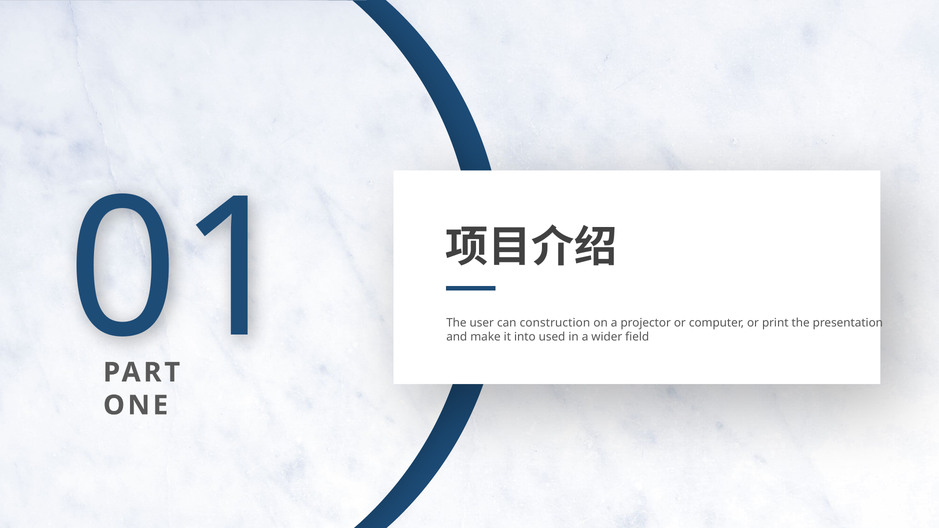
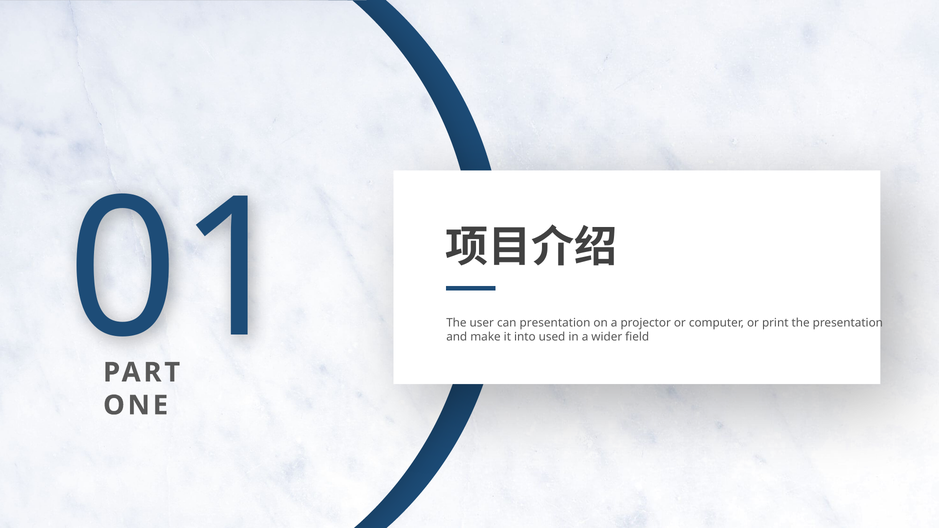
can construction: construction -> presentation (555, 323)
